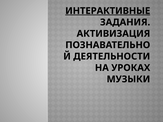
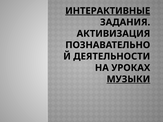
МУЗЫКИ underline: none -> present (128, 79)
